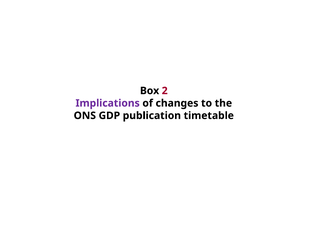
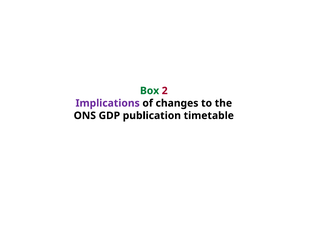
Box colour: black -> green (150, 91)
